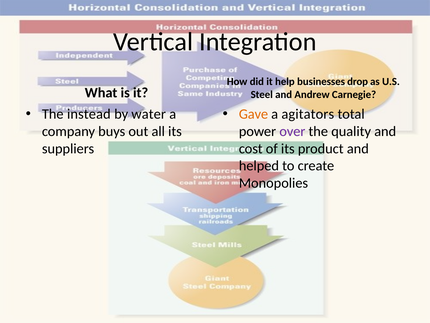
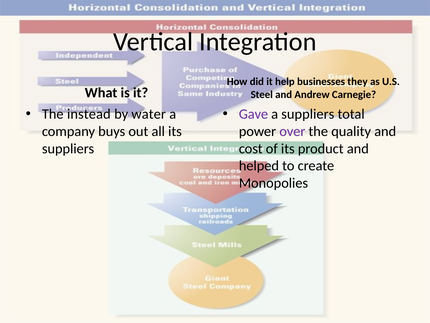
drop: drop -> they (358, 82)
Gave colour: orange -> purple (253, 114)
a agitators: agitators -> suppliers (308, 114)
